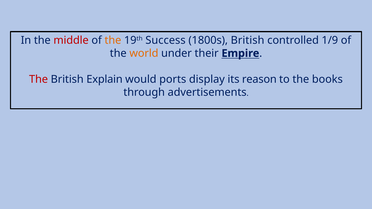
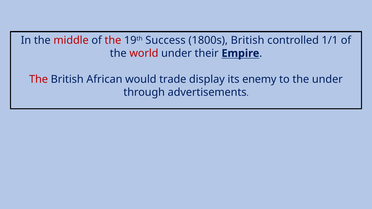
the colour: orange -> red (113, 40)
1/9: 1/9 -> 1/1 (330, 40)
world colour: orange -> red (144, 53)
Explain: Explain -> African (104, 79)
ports: ports -> trade (173, 79)
reason: reason -> enemy (259, 79)
the books: books -> under (327, 79)
